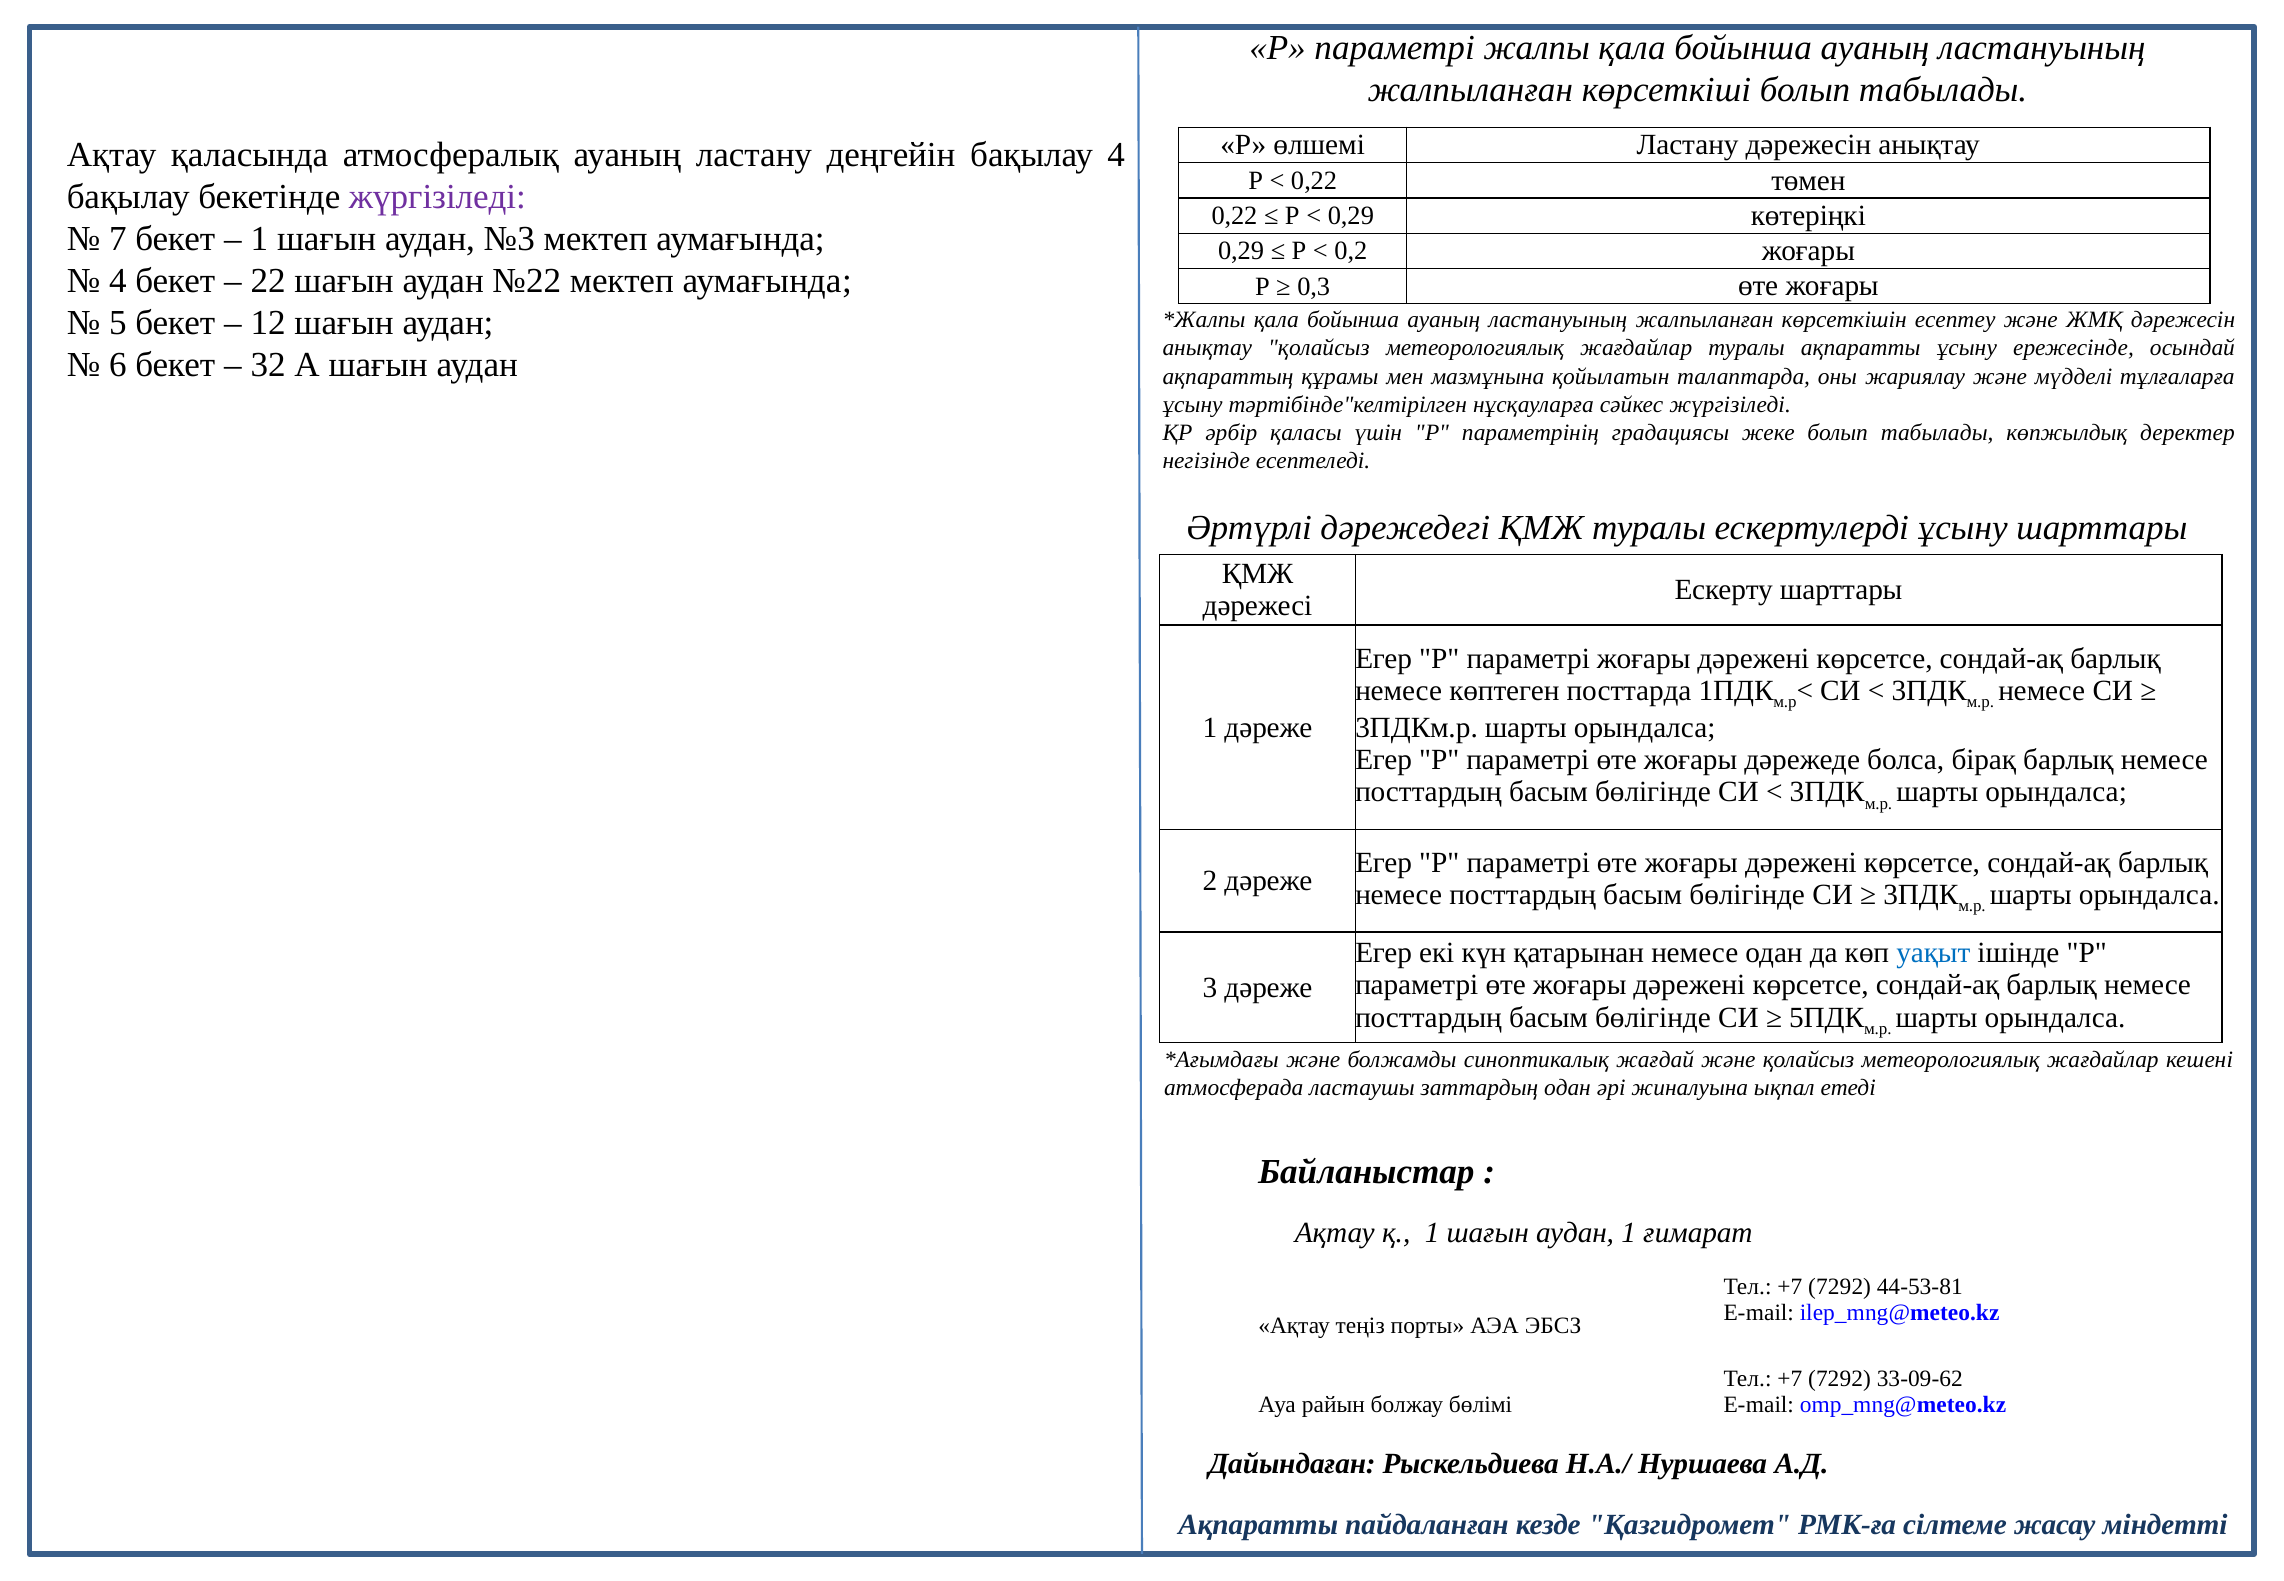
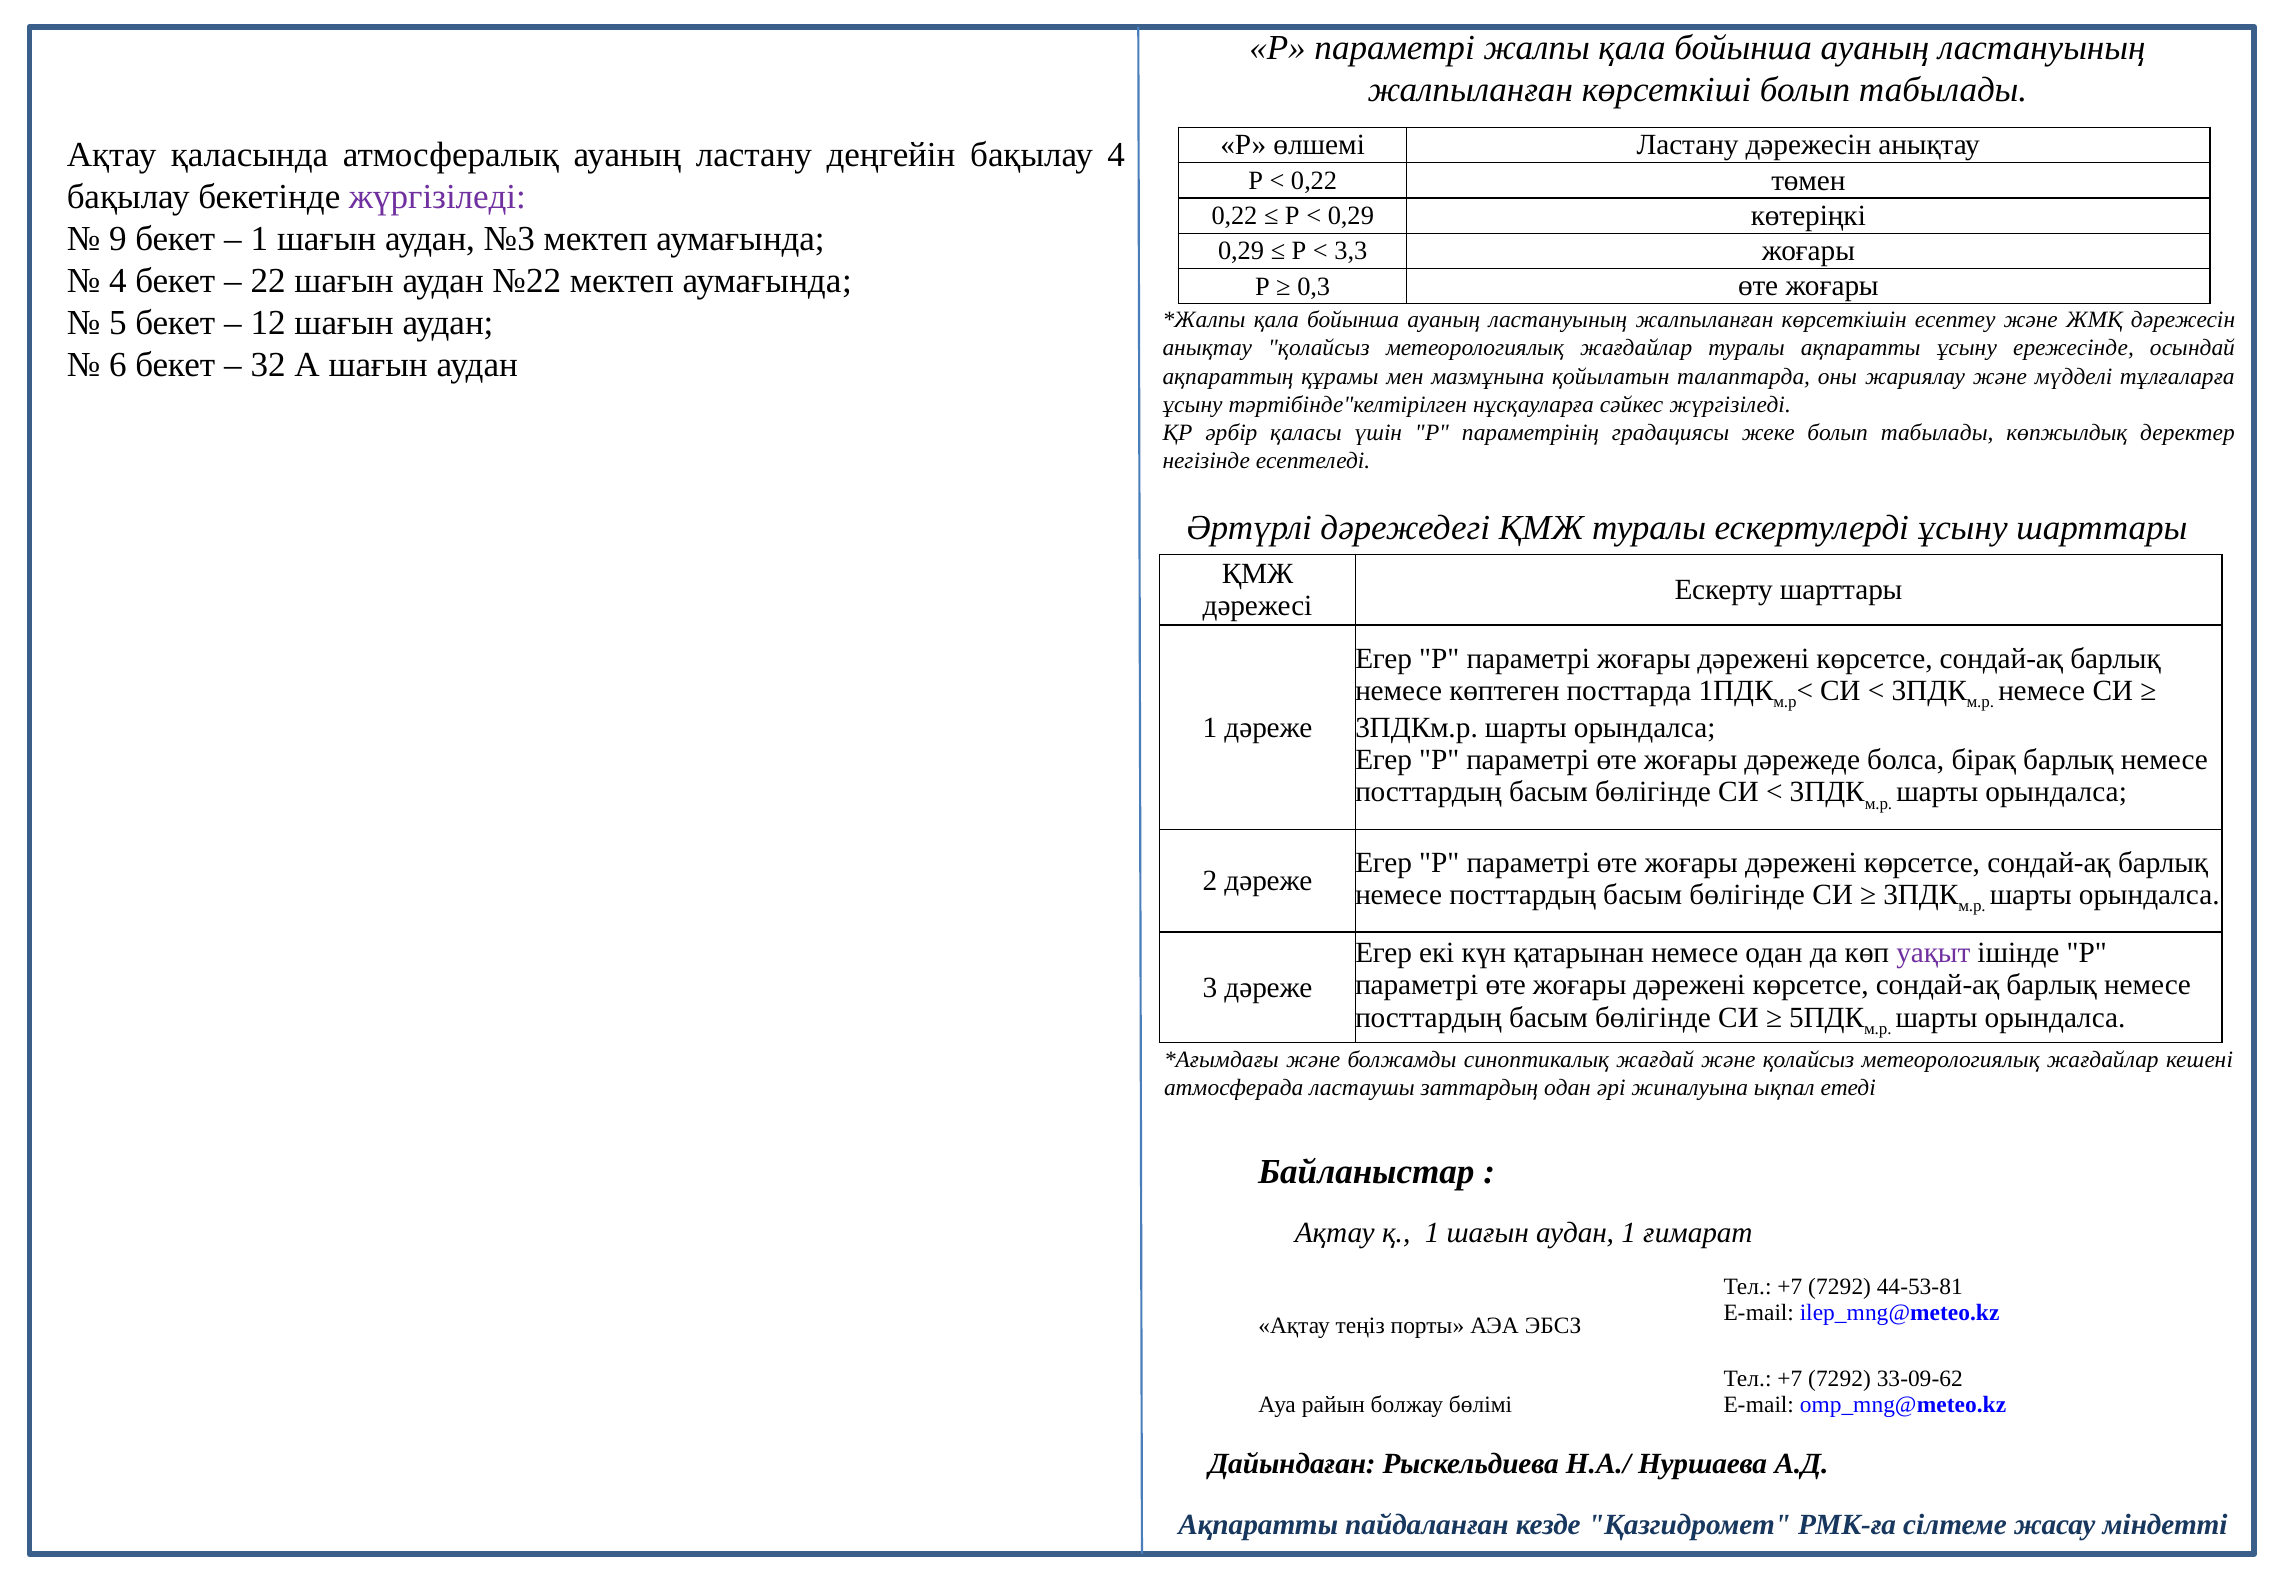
7: 7 -> 9 (118, 239)
0,2: 0,2 -> 3,3 (1351, 251)
уақыт colour: blue -> purple (1933, 953)
